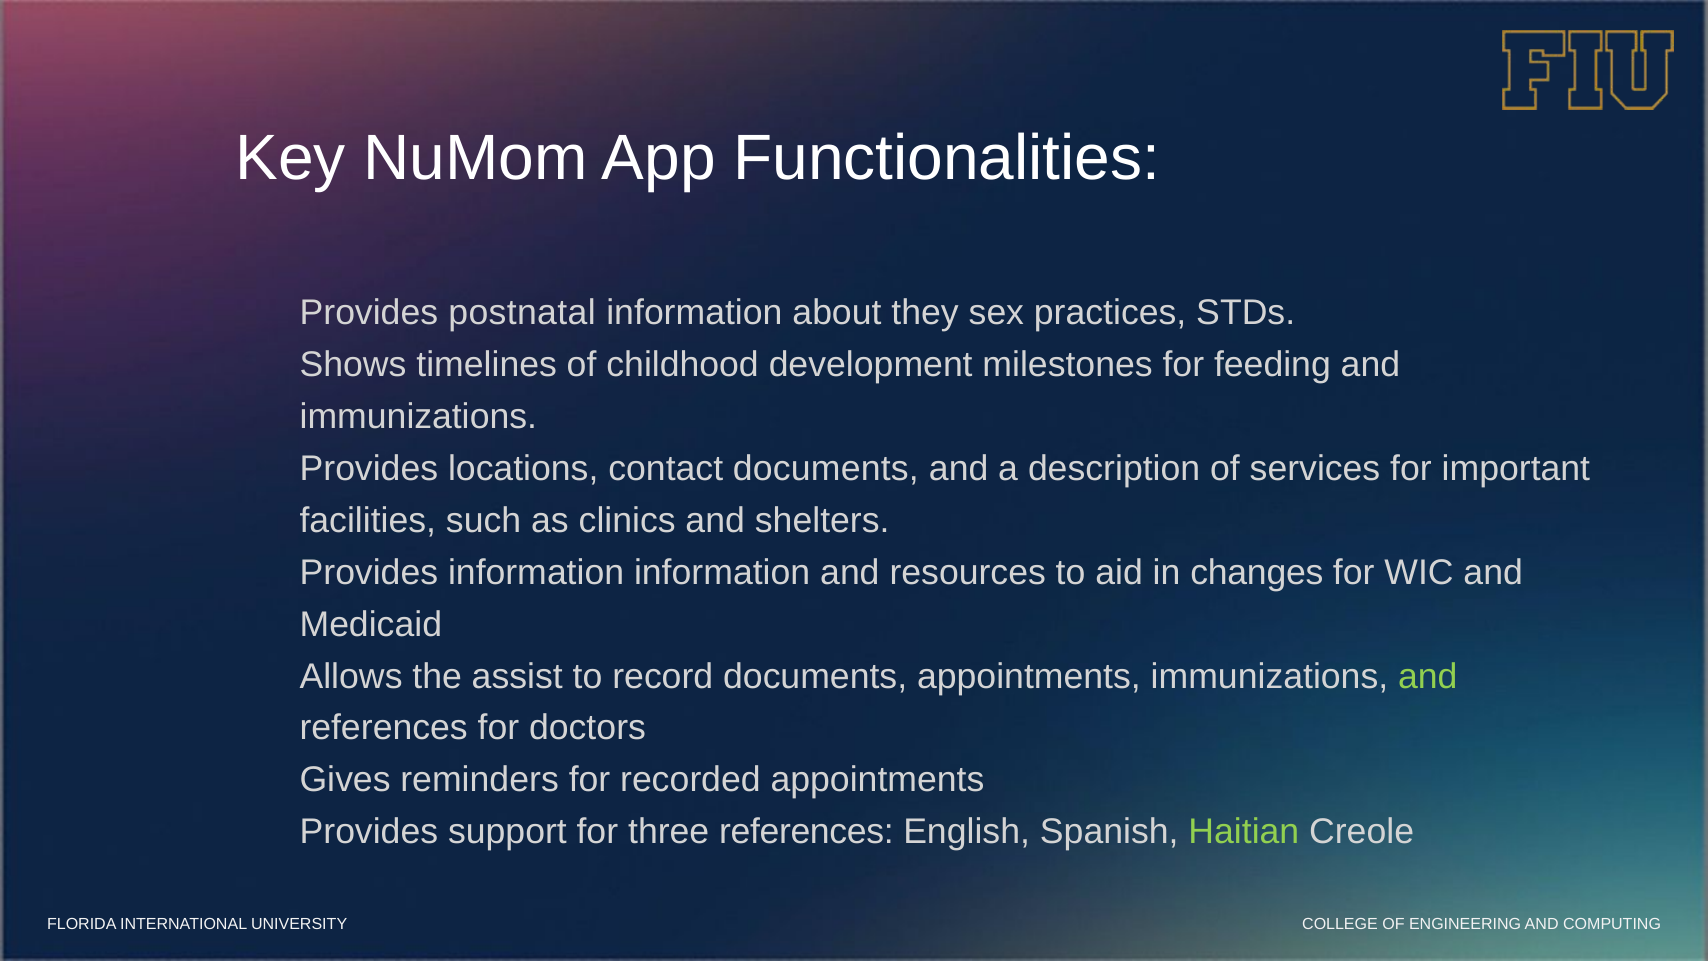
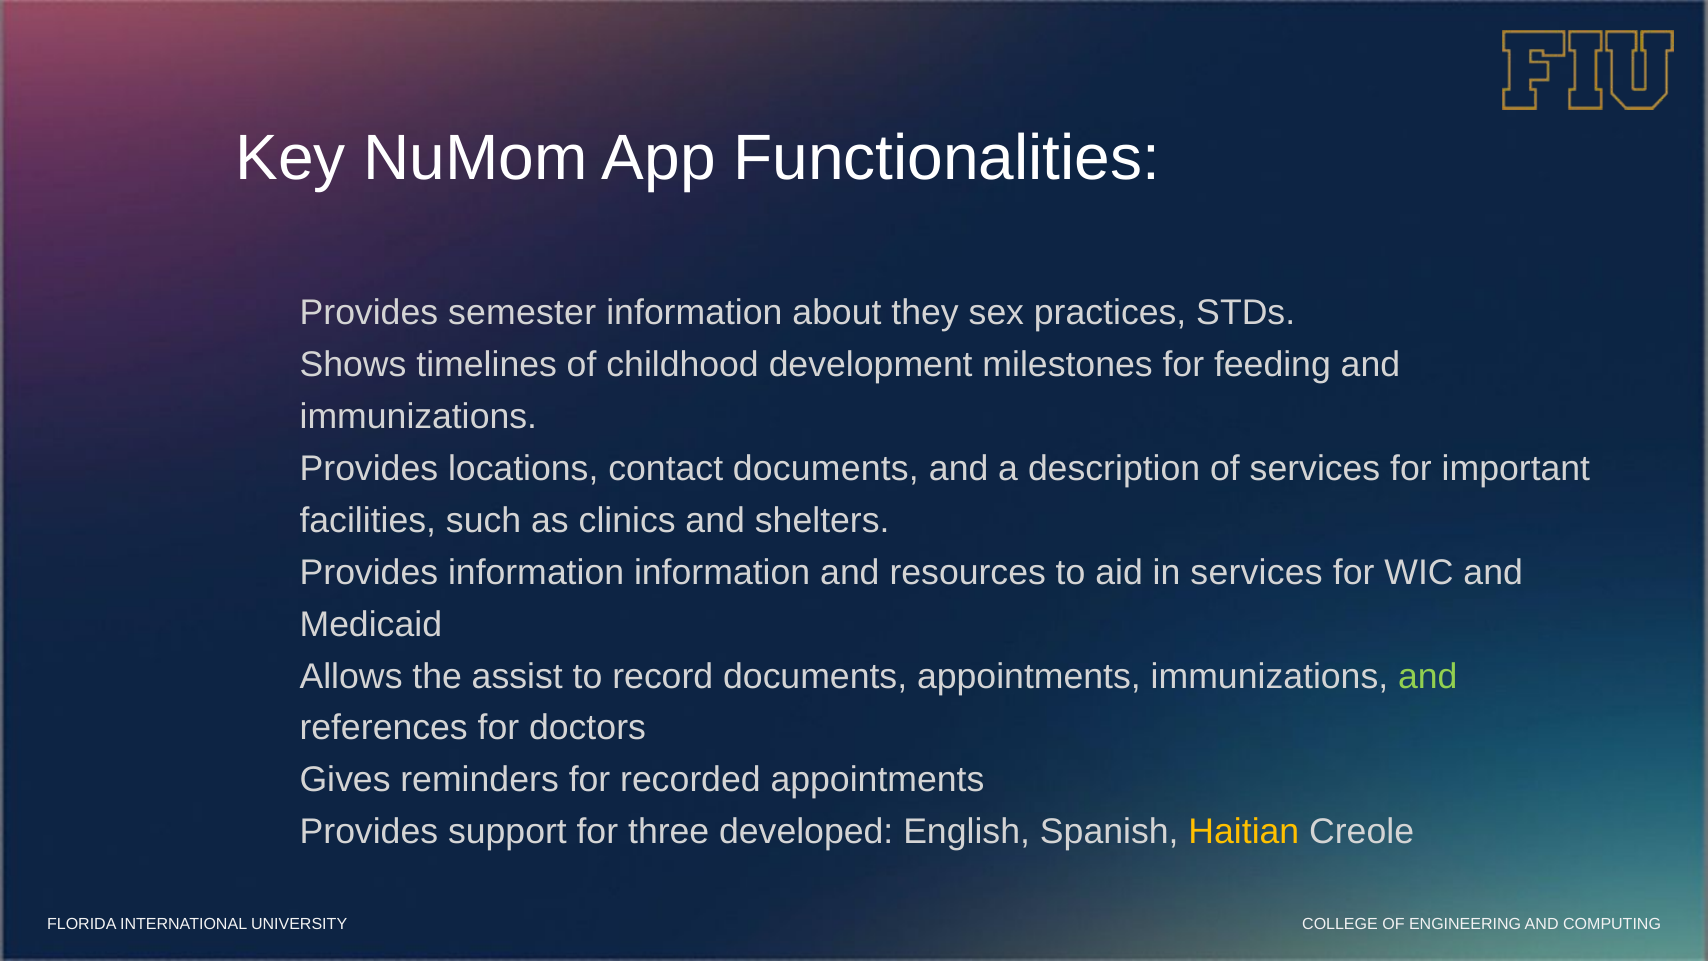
postnatal: postnatal -> semester (522, 313)
in changes: changes -> services (1257, 572)
three references: references -> developed (806, 832)
Haitian colour: light green -> yellow (1244, 832)
